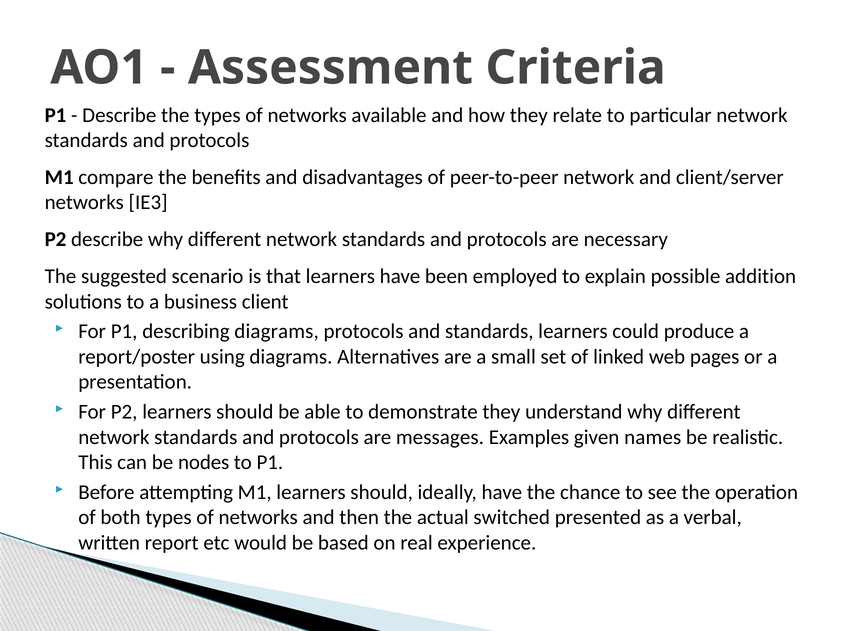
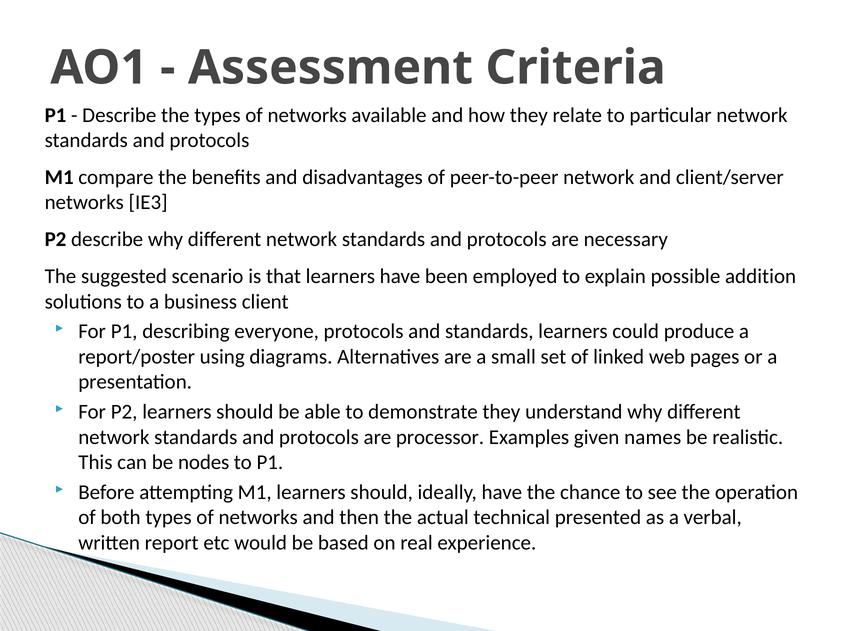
describing diagrams: diagrams -> everyone (277, 331)
messages: messages -> processor (440, 437)
switched: switched -> technical (512, 517)
